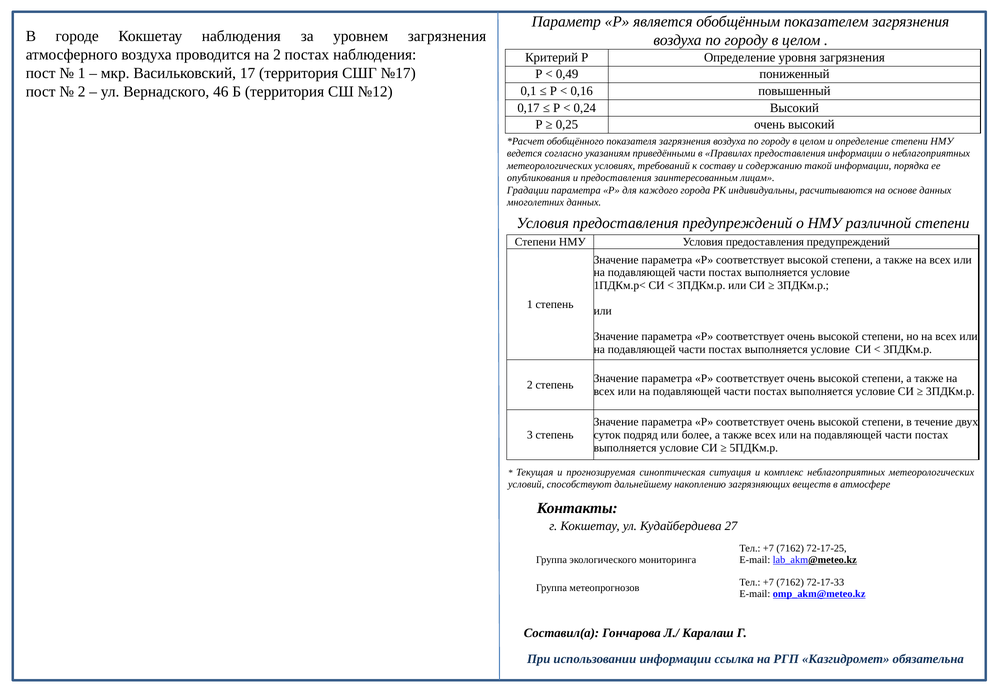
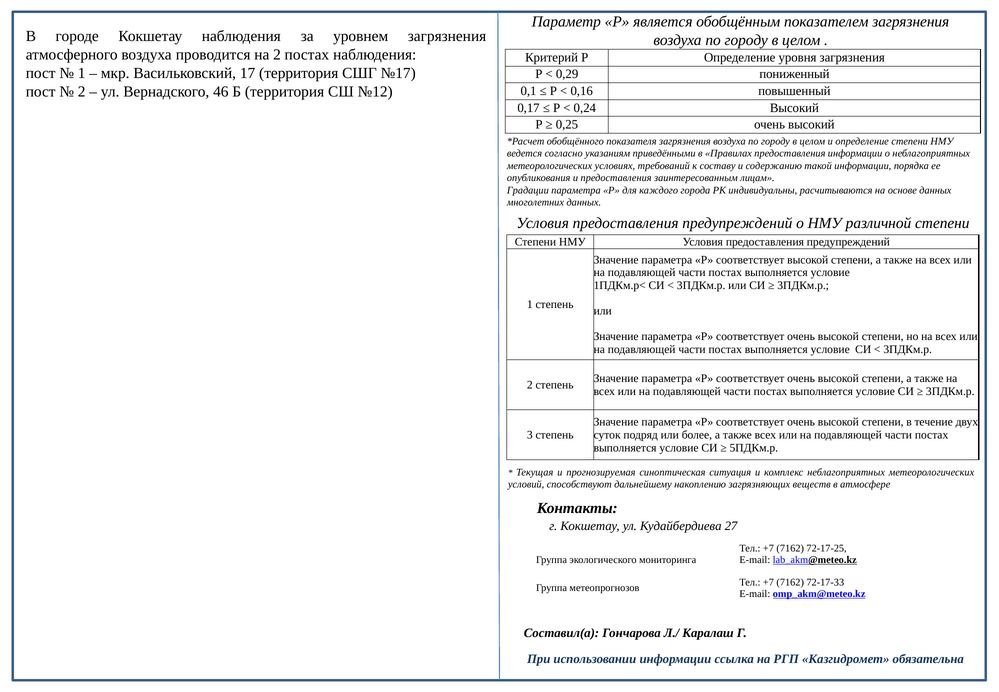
0,49: 0,49 -> 0,29 (567, 74)
